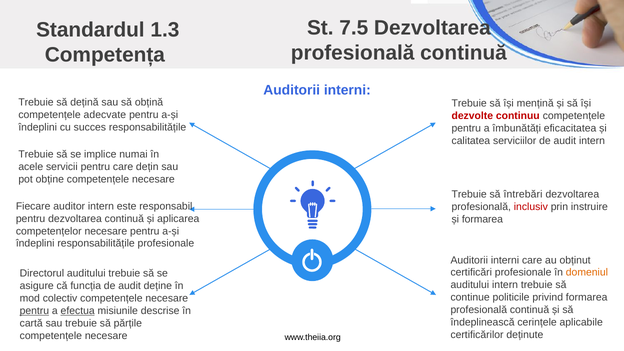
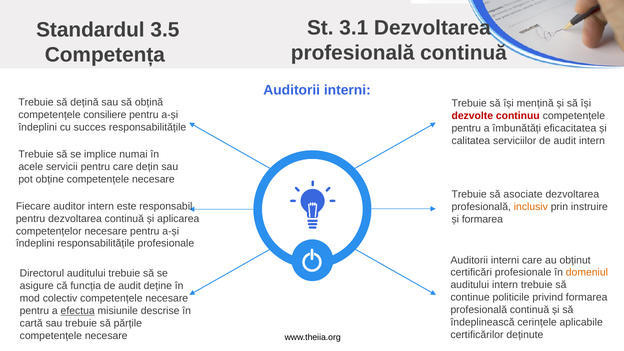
7.5: 7.5 -> 3.1 (354, 28)
1.3: 1.3 -> 3.5 (165, 30)
adecvate: adecvate -> consiliere (105, 115)
întrebări: întrebări -> asociate (523, 194)
inclusiv colour: red -> orange (531, 207)
pentru underline: present -> none (34, 311)
